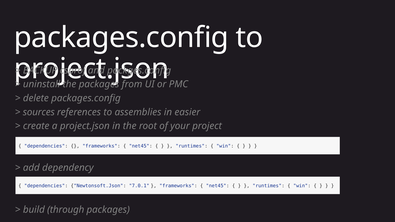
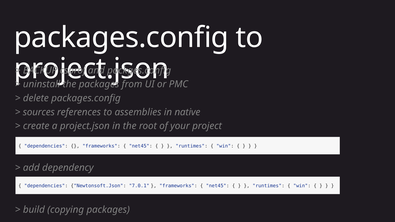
easier: easier -> native (187, 112)
through: through -> copying (66, 210)
